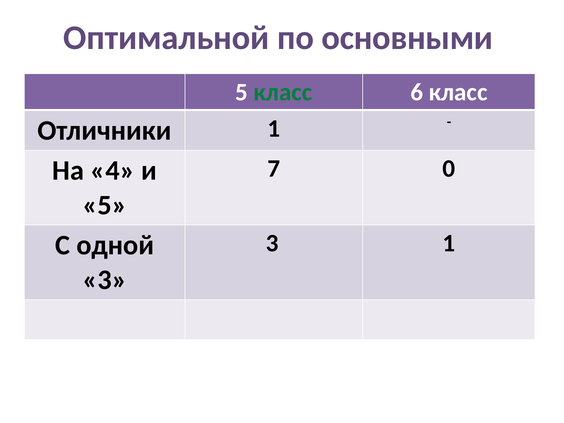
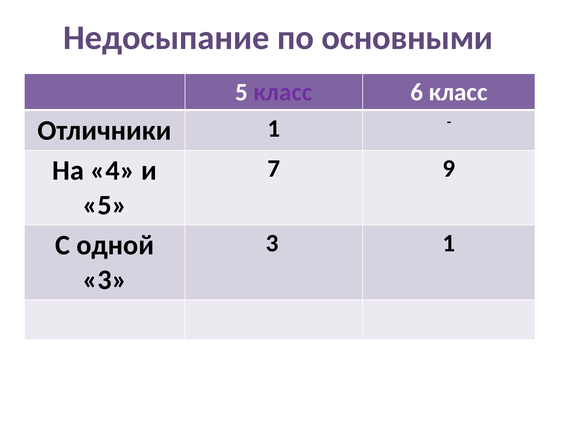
Оптимальной: Оптимальной -> Недосыпание (166, 38)
класс colour: green -> purple (283, 92)
0: 0 -> 9 (449, 169)
